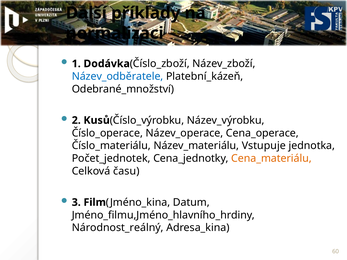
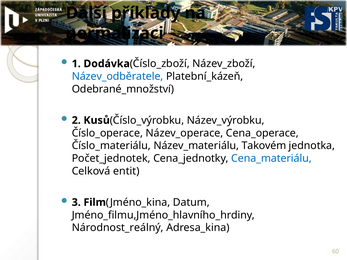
Vstupuje: Vstupuje -> Takovém (264, 146)
Cena_materiálu colour: orange -> blue (271, 159)
času: času -> entit (126, 171)
